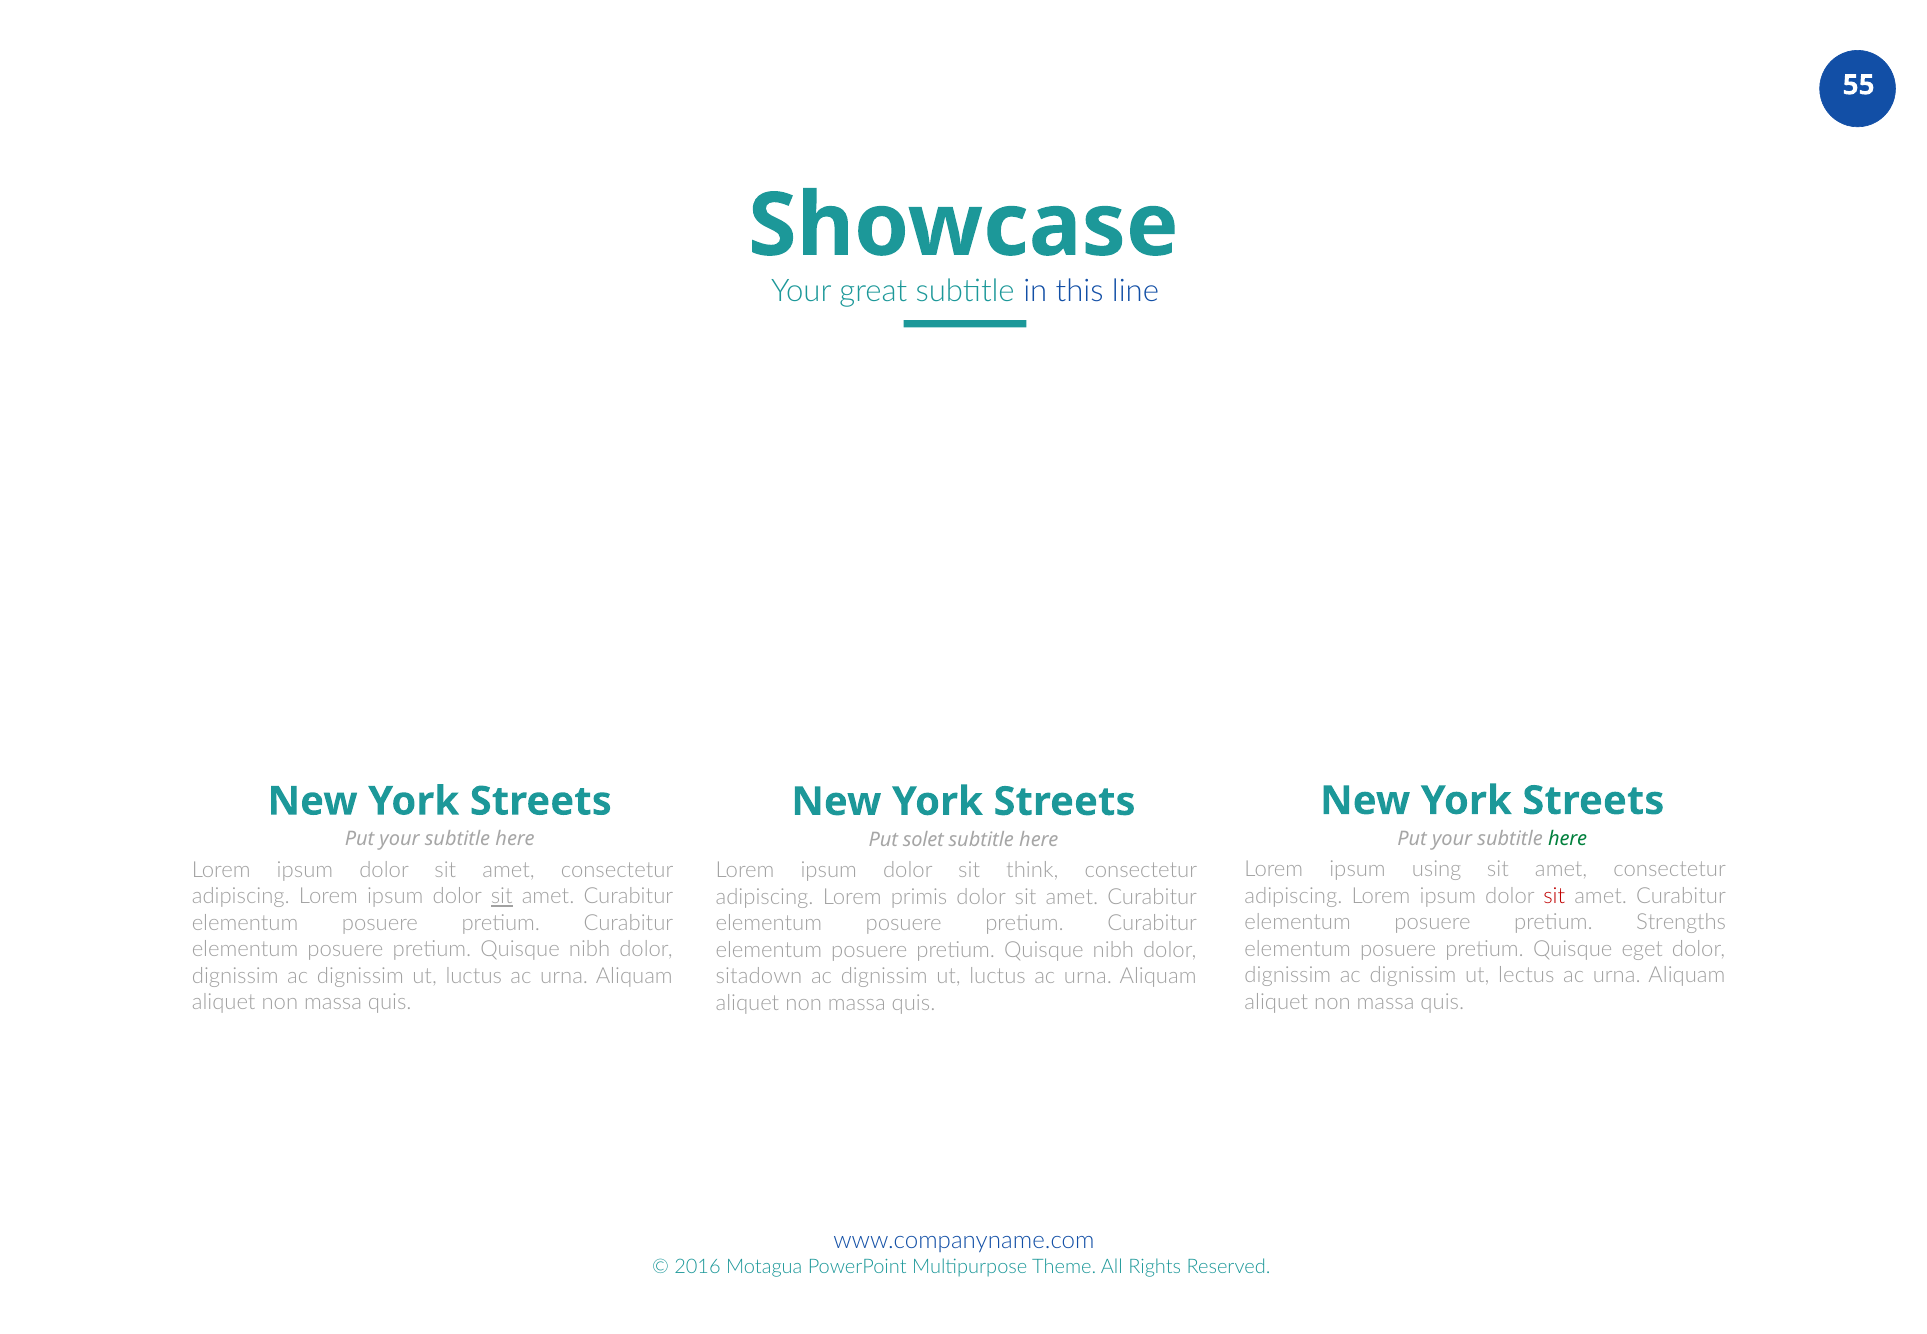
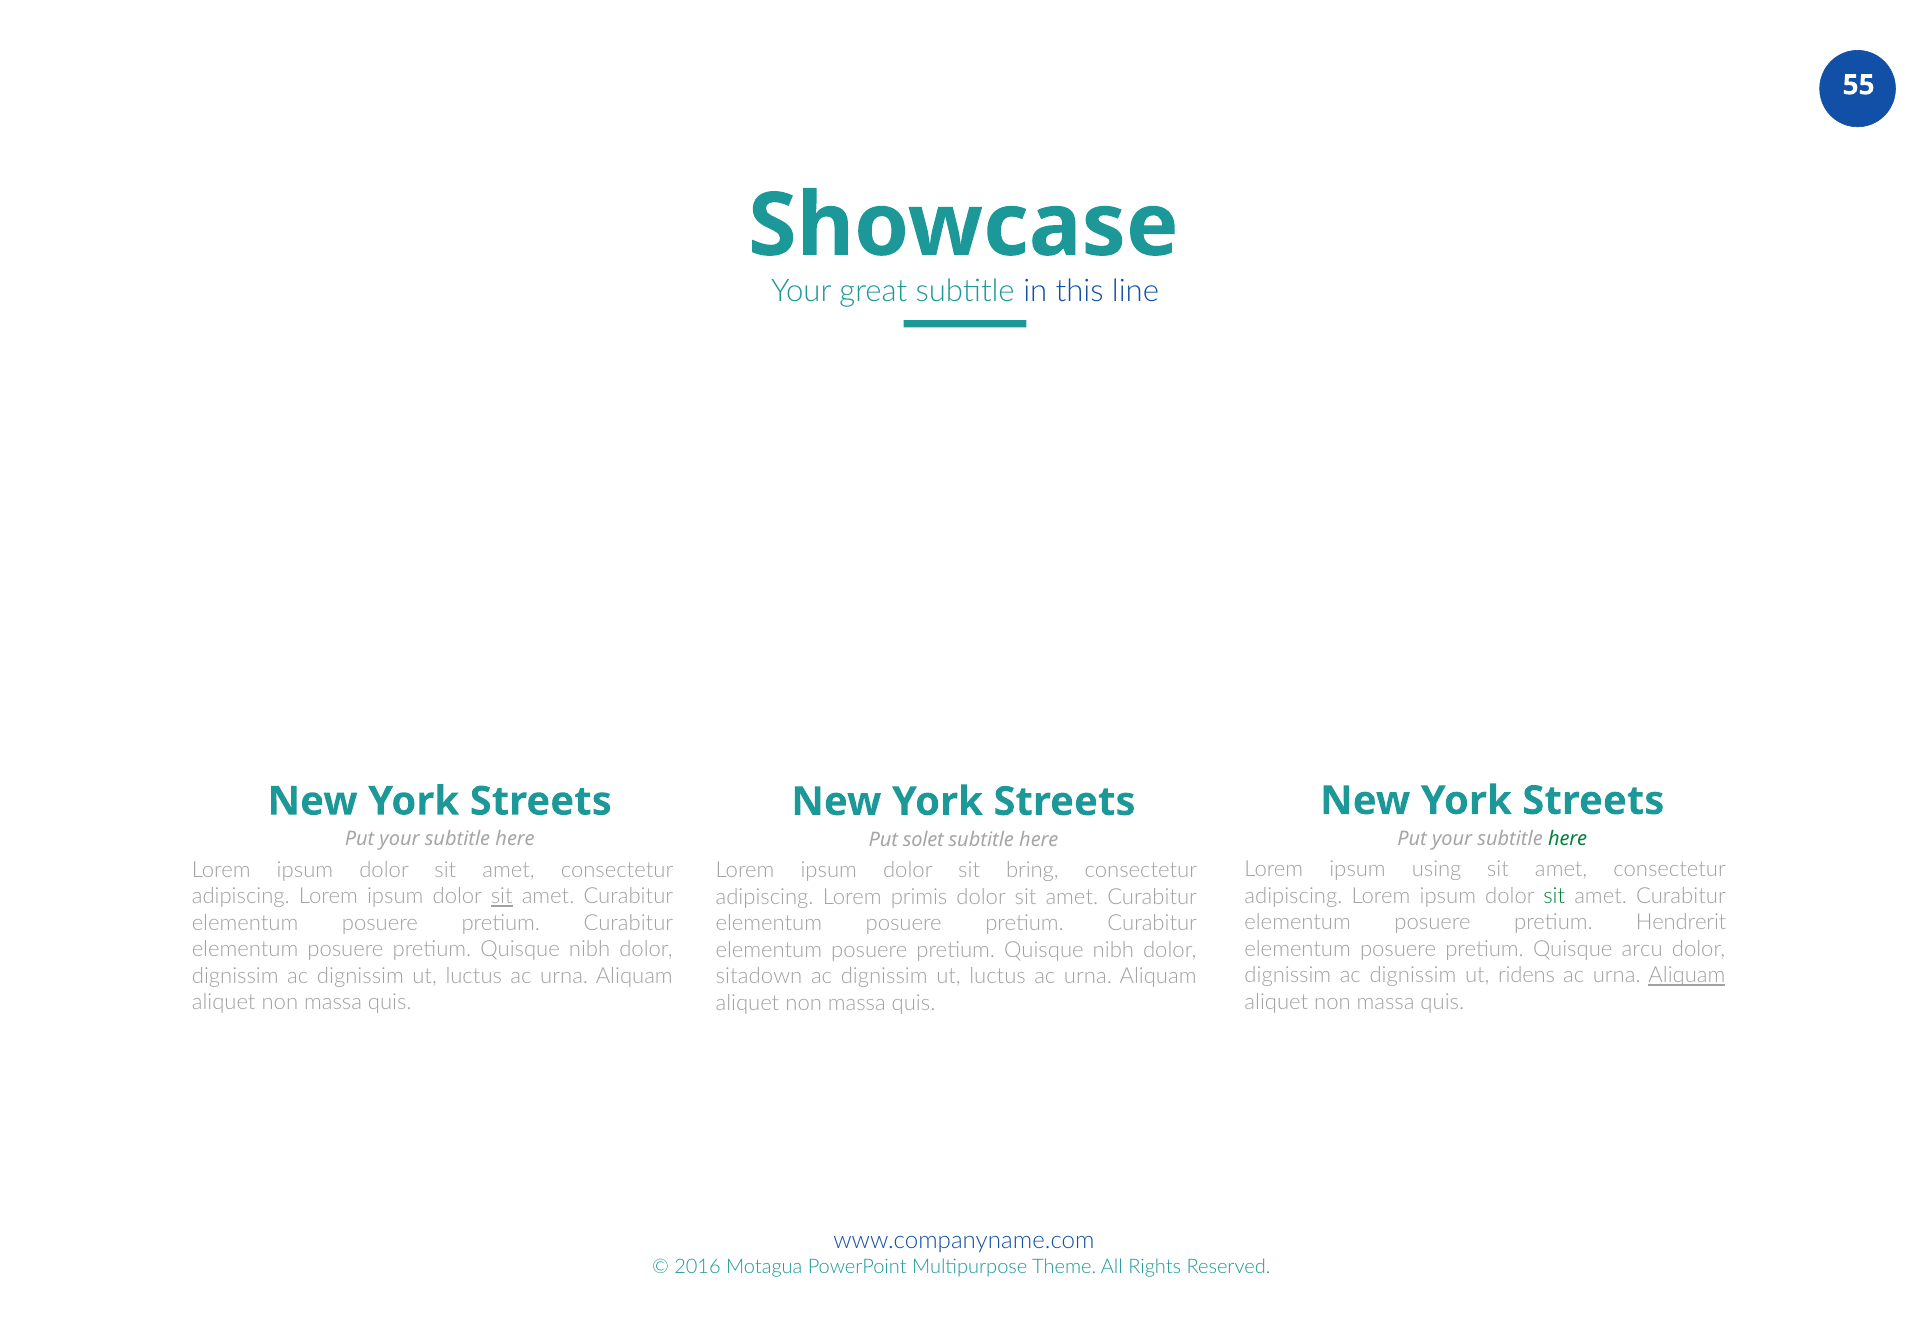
think: think -> bring (1032, 870)
sit colour: red -> green (1554, 896)
Strengths: Strengths -> Hendrerit (1681, 923)
eget: eget -> arcu (1642, 949)
lectus: lectus -> ridens (1527, 976)
Aliquam underline: none -> present (1687, 976)
